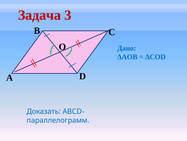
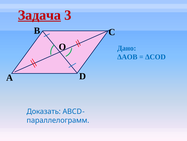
Задача underline: none -> present (39, 15)
